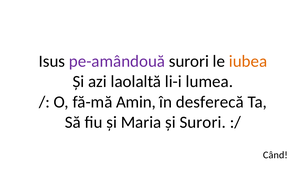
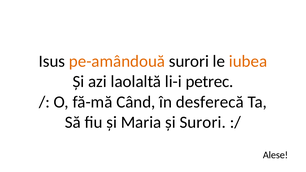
pe-amândouă colour: purple -> orange (117, 61)
lumea: lumea -> petrec (210, 82)
Amin: Amin -> Când (136, 102)
Când: Când -> Alese (275, 155)
